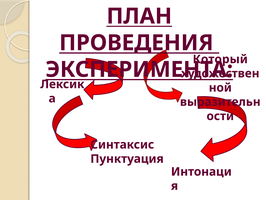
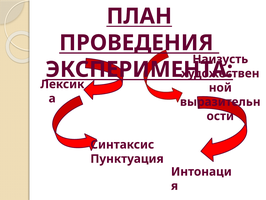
Который: Который -> Наизусть (220, 59)
